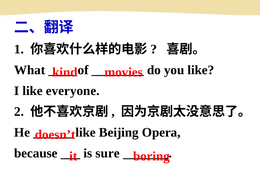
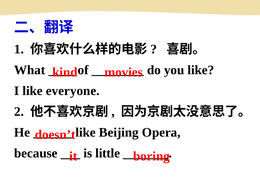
sure: sure -> little (108, 153)
